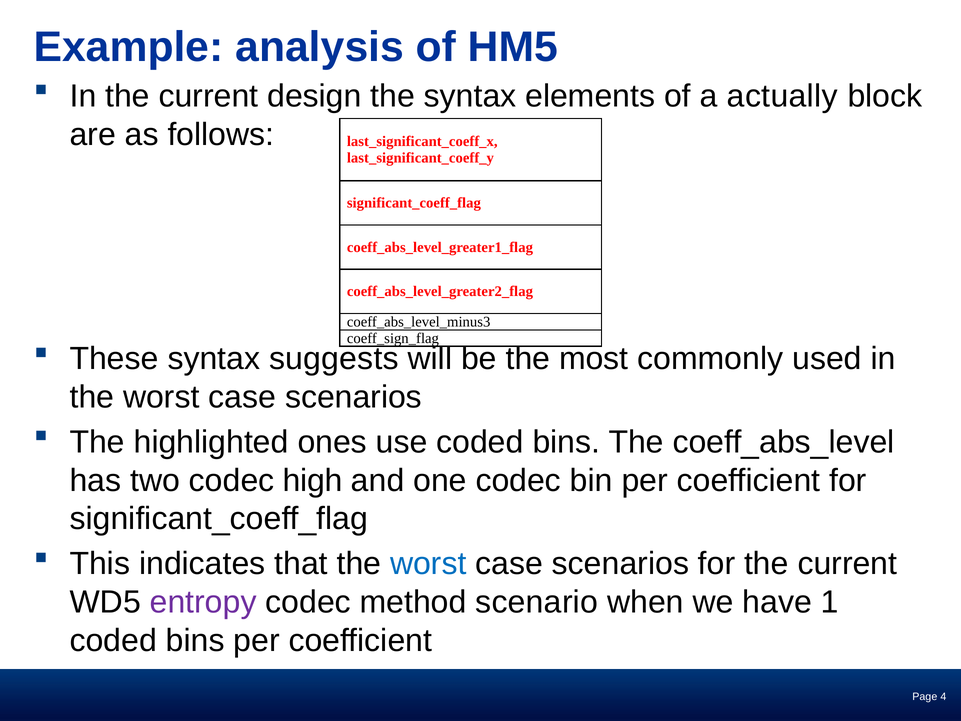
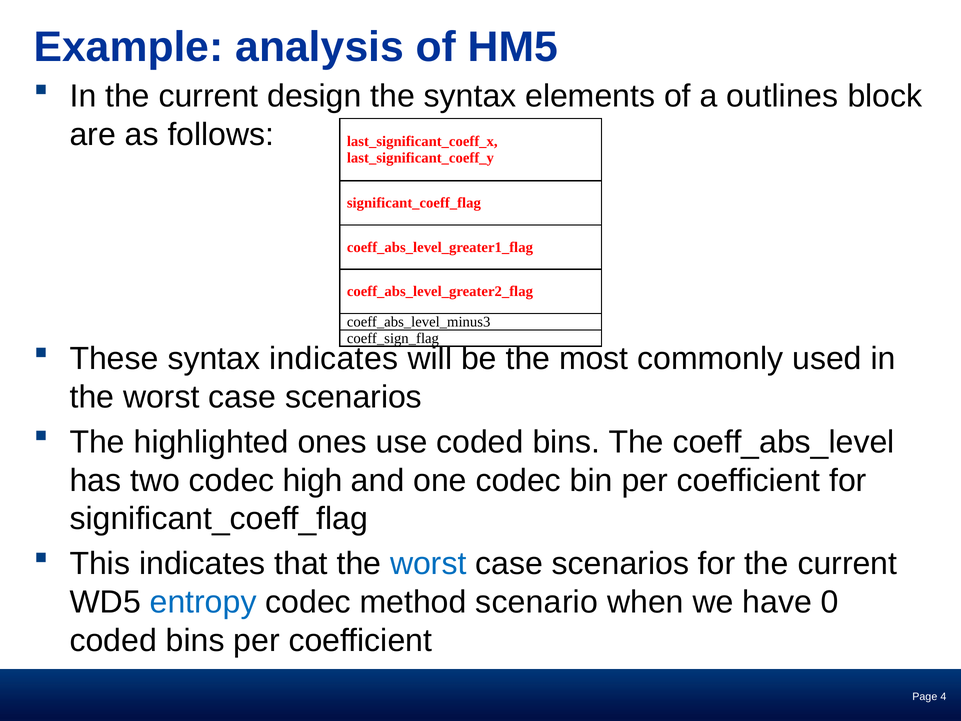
actually: actually -> outlines (782, 96)
syntax suggests: suggests -> indicates (334, 359)
entropy colour: purple -> blue (203, 602)
1: 1 -> 0 (830, 602)
